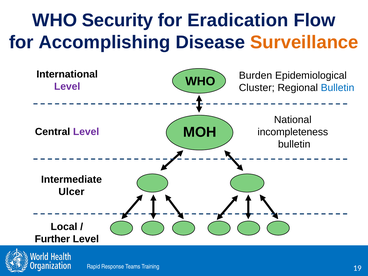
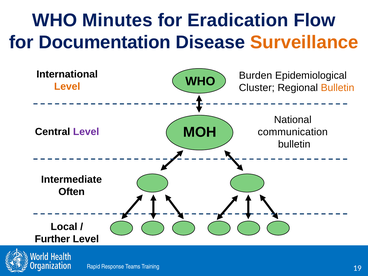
Security: Security -> Minutes (117, 20)
Accomplishing: Accomplishing -> Documentation (105, 42)
Level colour: purple -> orange (67, 86)
Bulletin colour: blue -> orange (338, 88)
incompleteness: incompleteness -> communication (293, 132)
Ulcer: Ulcer -> Often (72, 192)
